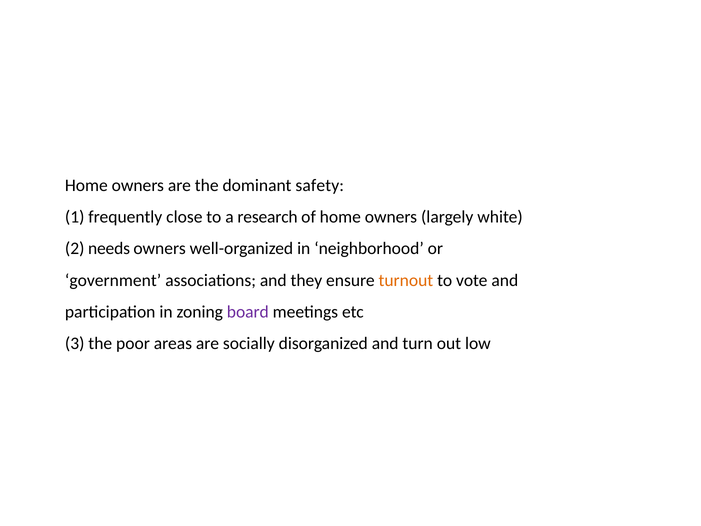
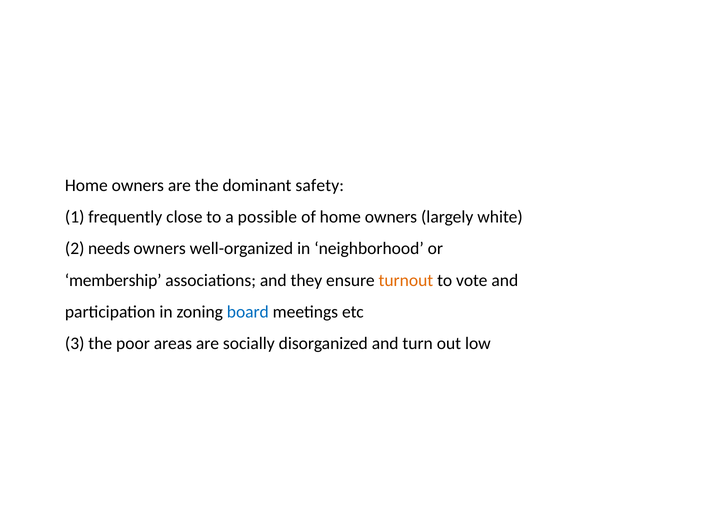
research: research -> possible (267, 217)
government: government -> membership (113, 280)
board colour: purple -> blue (248, 312)
